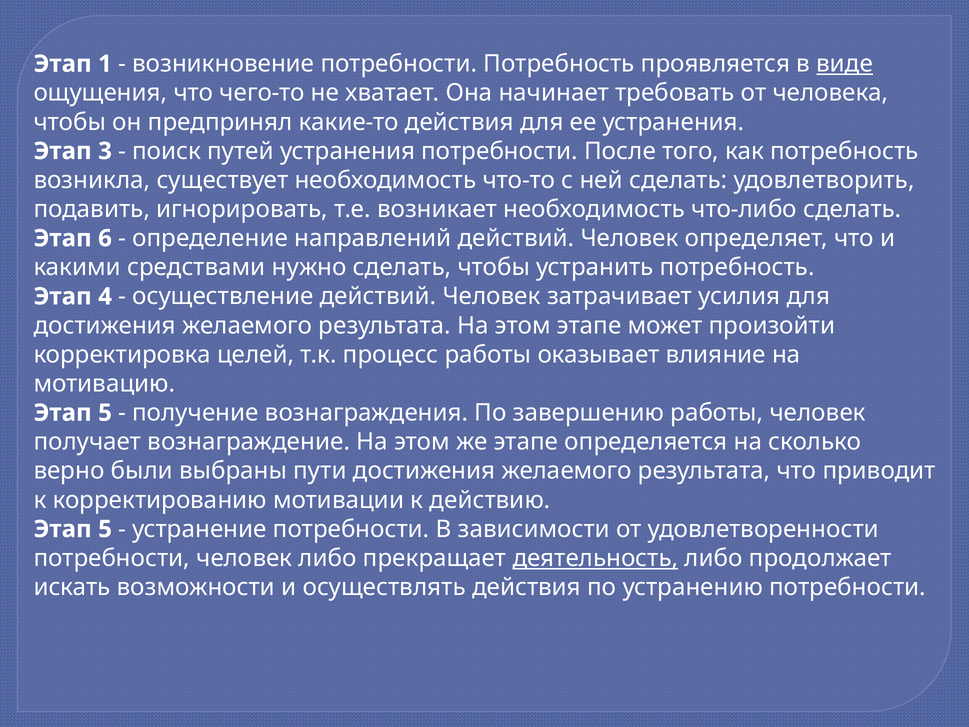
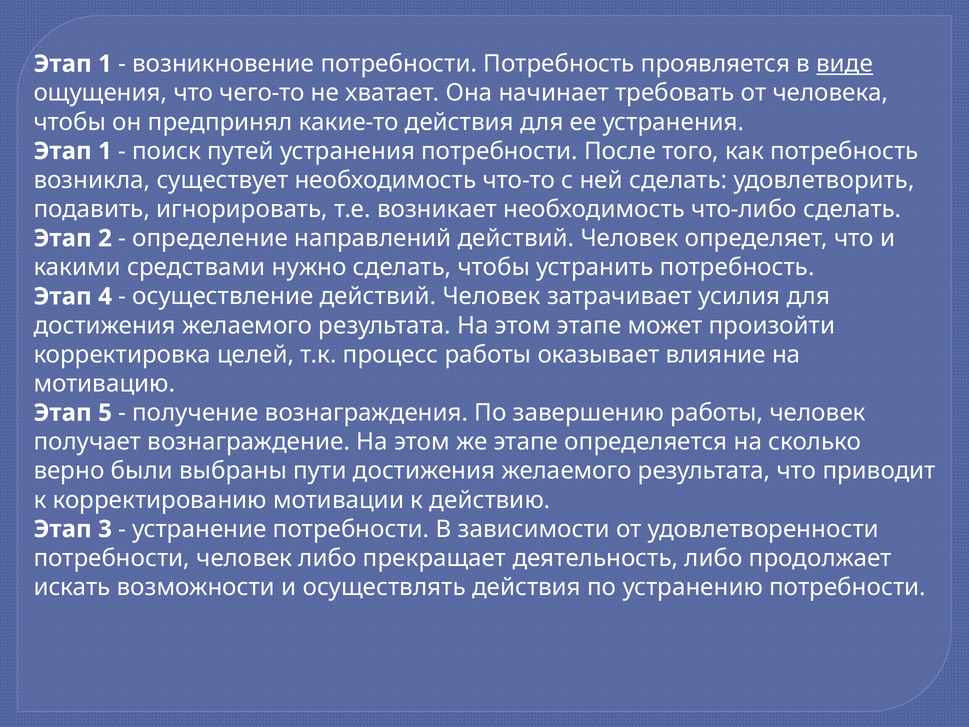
3: 3 -> 1 (105, 151)
6: 6 -> 2 (105, 238)
5: 5 -> 3 (105, 529)
деятельность underline: present -> none (595, 558)
